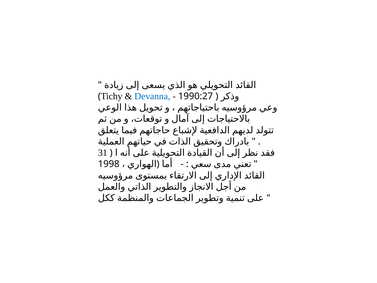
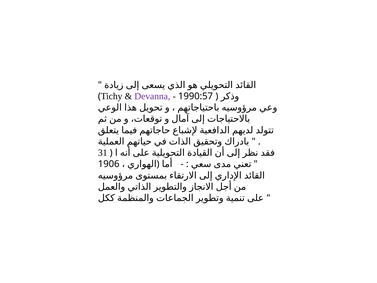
Devanna colour: blue -> purple (152, 96)
1990:27: 1990:27 -> 1990:57 (196, 96)
1998: 1998 -> 1906 (109, 164)
